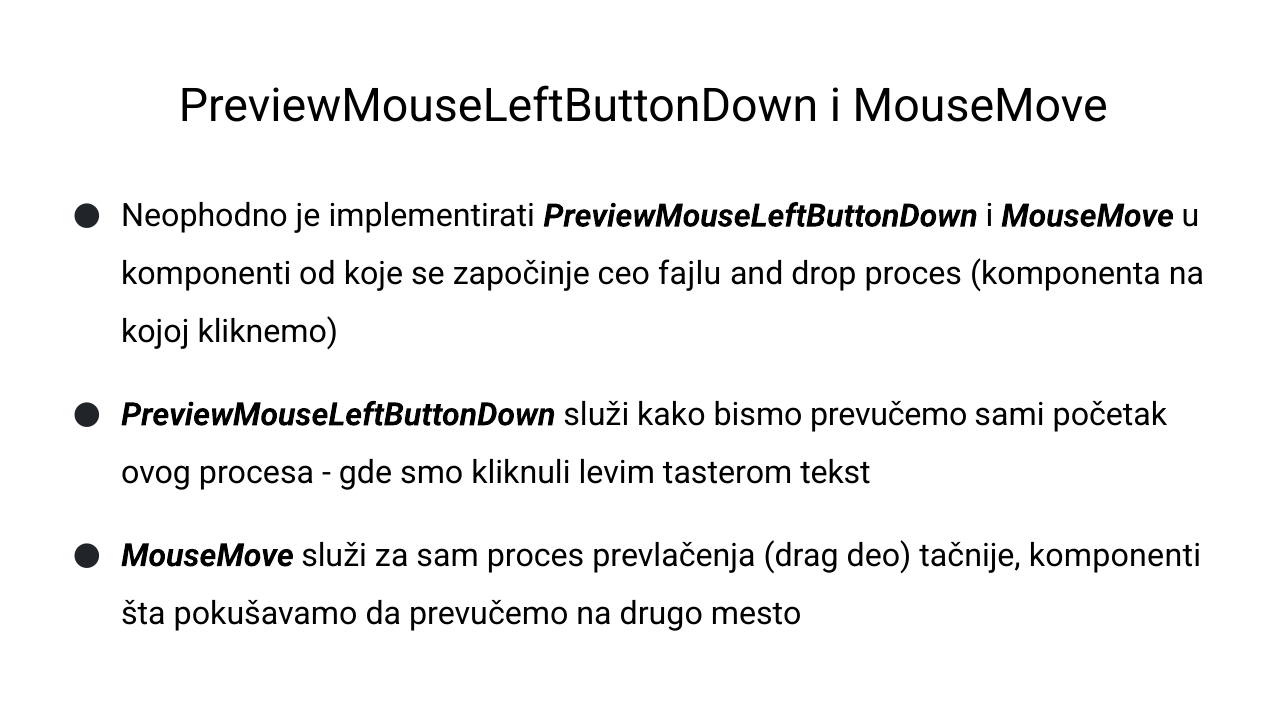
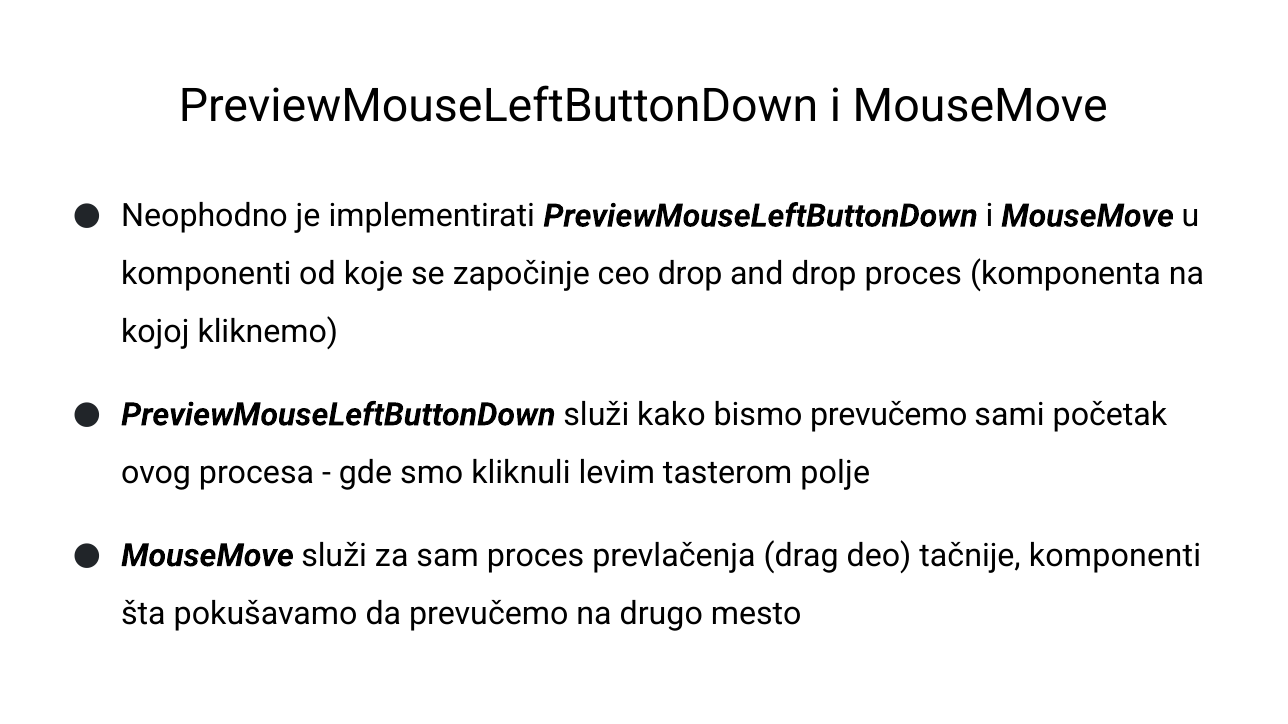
ceo fajlu: fajlu -> drop (690, 274)
tekst: tekst -> polje (835, 473)
